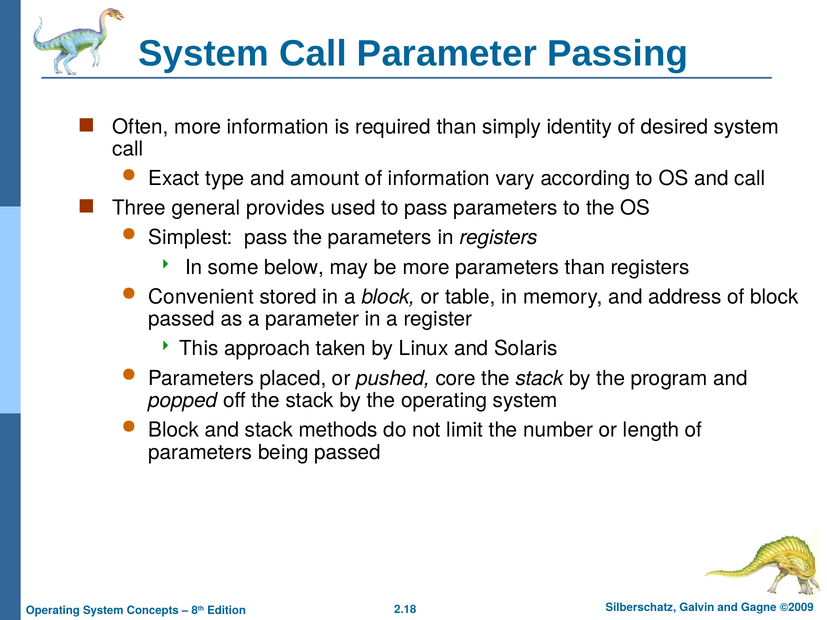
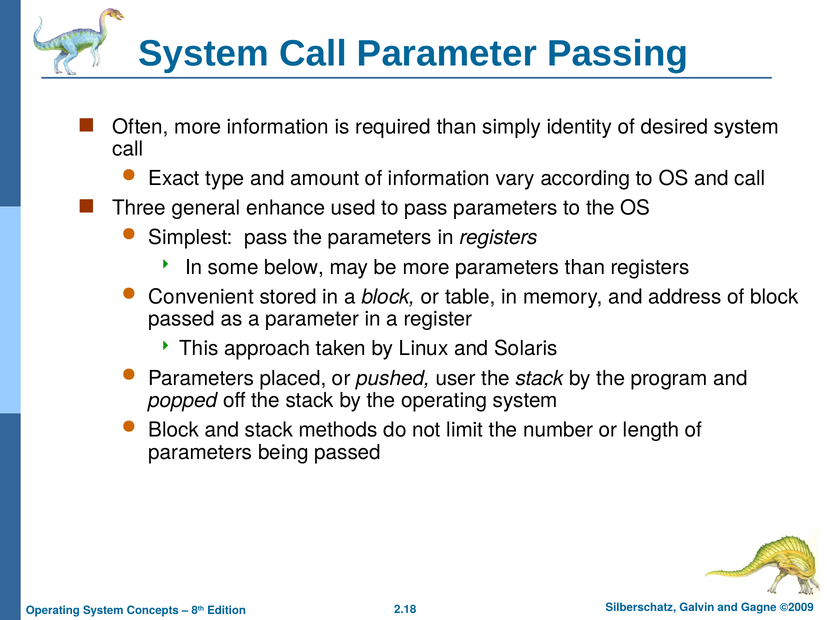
provides: provides -> enhance (286, 208)
core: core -> user (456, 378)
